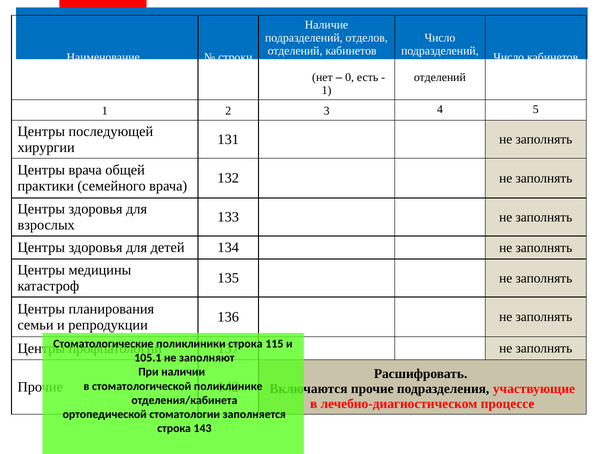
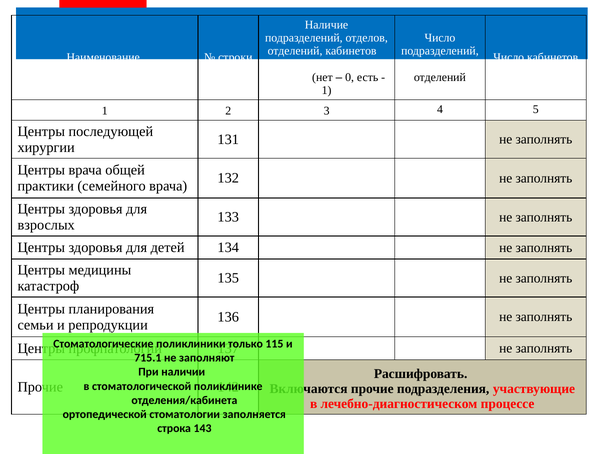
поликлиники строка: строка -> только (246, 344)
105.1: 105.1 -> 715.1 (148, 358)
